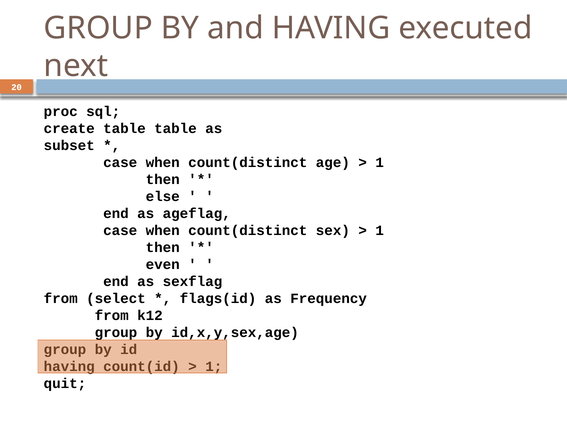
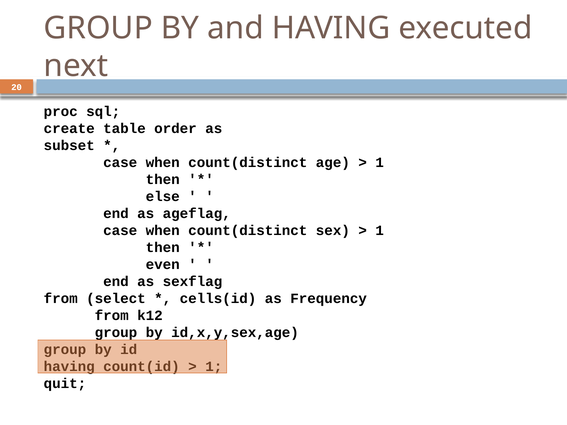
table table: table -> order (175, 129)
flags(id: flags(id -> cells(id (218, 299)
